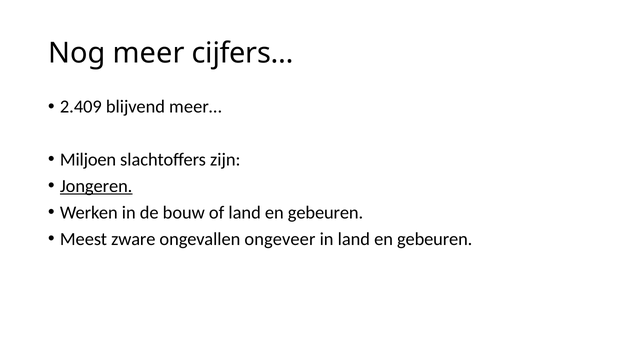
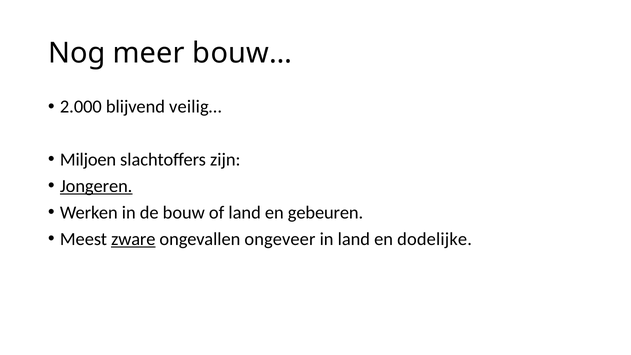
cijfers…: cijfers… -> bouw… (242, 53)
2.409: 2.409 -> 2.000 (81, 107)
meer…: meer… -> veilig… (195, 107)
zware underline: none -> present (133, 239)
in land en gebeuren: gebeuren -> dodelijke (435, 239)
